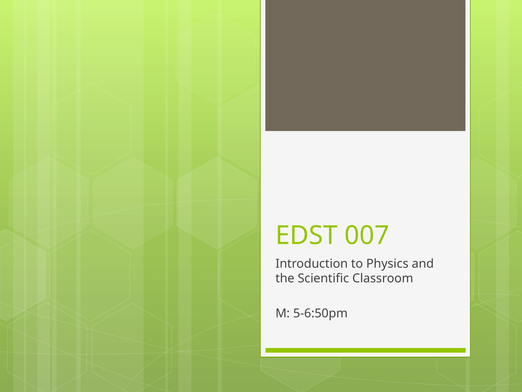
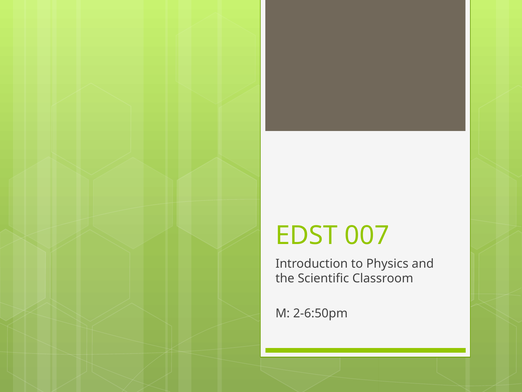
5-6:50pm: 5-6:50pm -> 2-6:50pm (320, 313)
